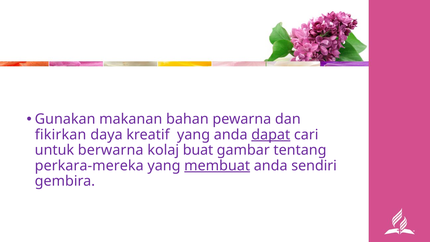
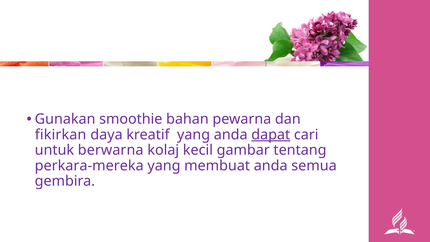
makanan: makanan -> smoothie (131, 119)
buat: buat -> kecil (198, 150)
membuat underline: present -> none (217, 166)
sendiri: sendiri -> semua (314, 166)
